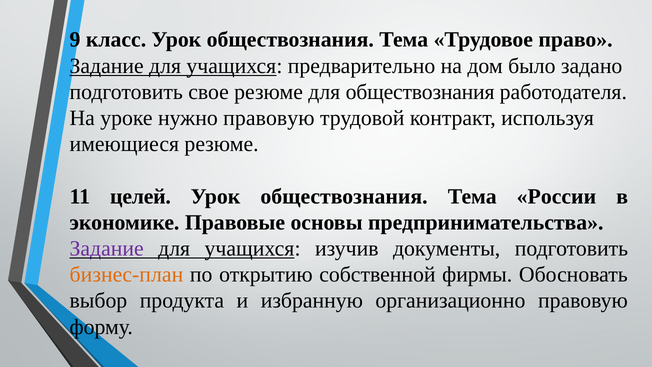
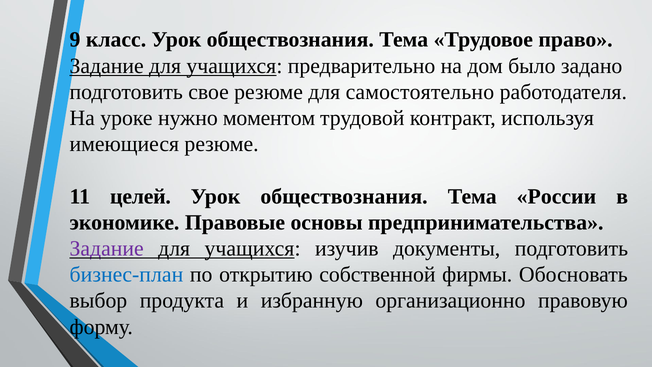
для обществознания: обществознания -> самостоятельно (420, 92)
нужно правовую: правовую -> моментом (269, 118)
бизнес-план colour: orange -> blue (126, 275)
